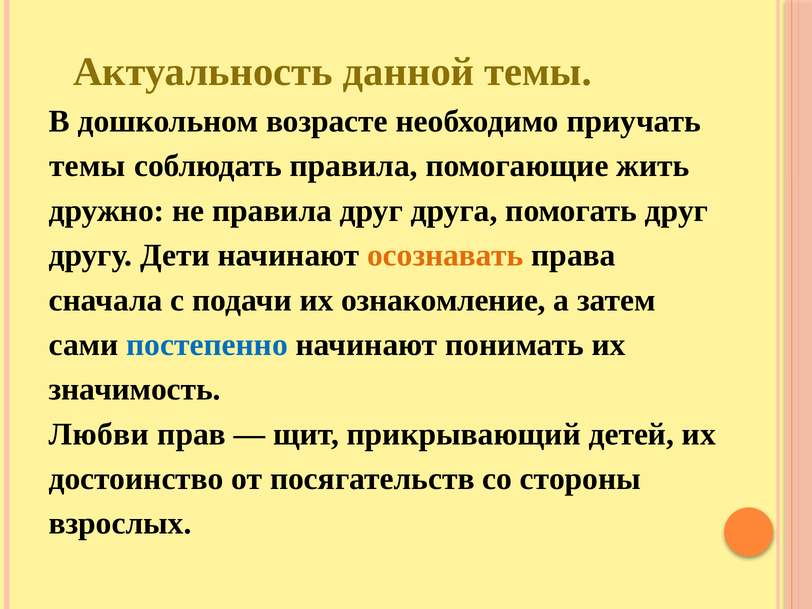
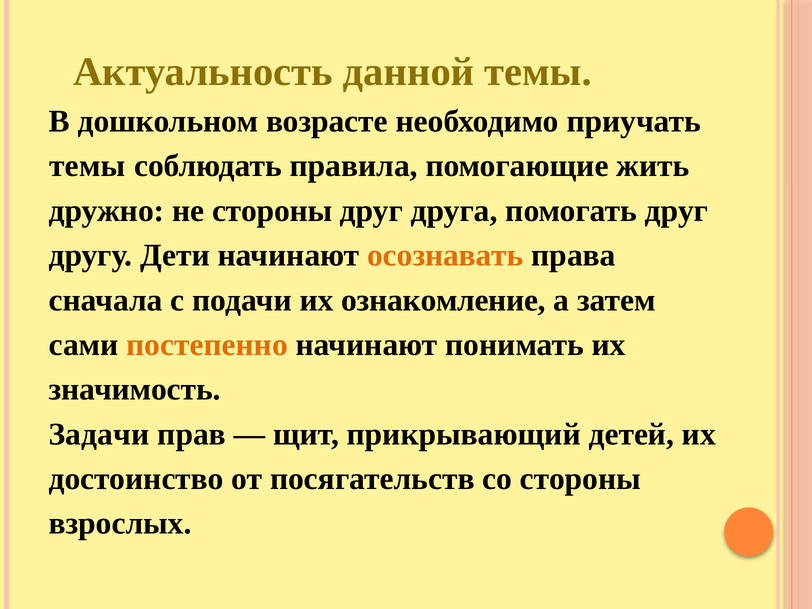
не правила: правила -> стороны (272, 211)
постепенно colour: blue -> orange (207, 345)
Любви: Любви -> Задачи (99, 434)
